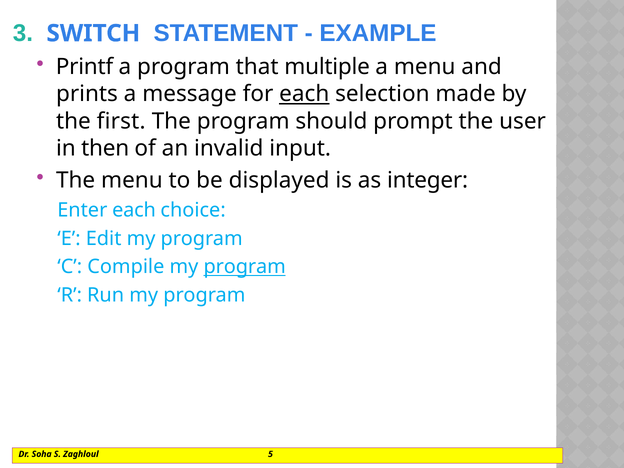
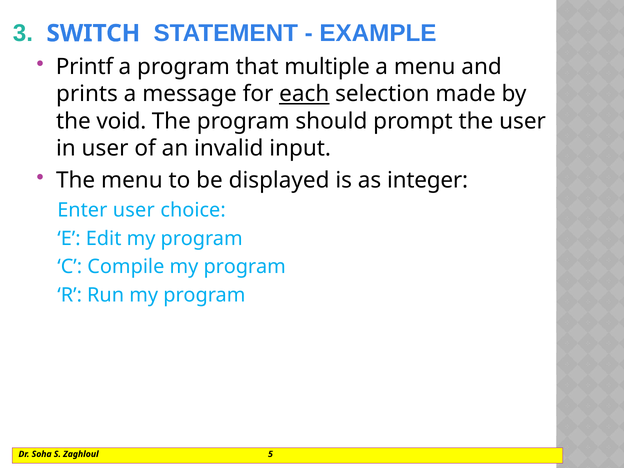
first: first -> void (121, 121)
in then: then -> user (105, 148)
Enter each: each -> user (134, 210)
program underline: present -> none (245, 267)
